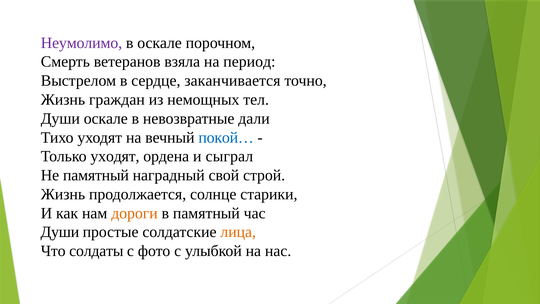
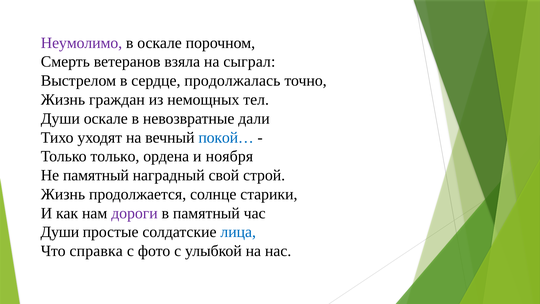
период: период -> сыграл (249, 62)
заканчивается: заканчивается -> продолжалась (232, 81)
Только уходят: уходят -> только (115, 156)
сыграл: сыграл -> ноября (229, 156)
дороги colour: orange -> purple (134, 213)
лица colour: orange -> blue (238, 232)
солдаты: солдаты -> справка (96, 251)
